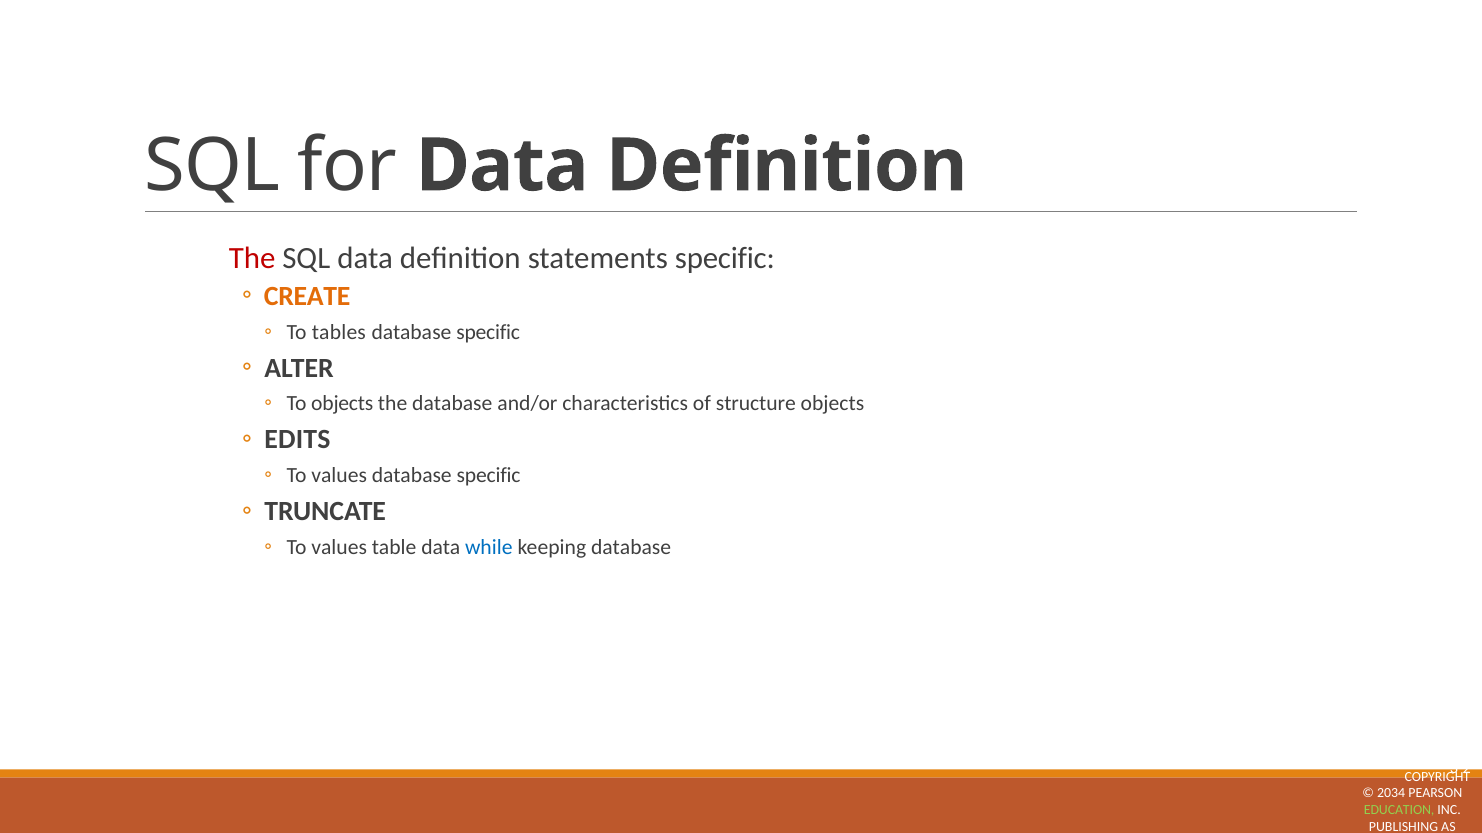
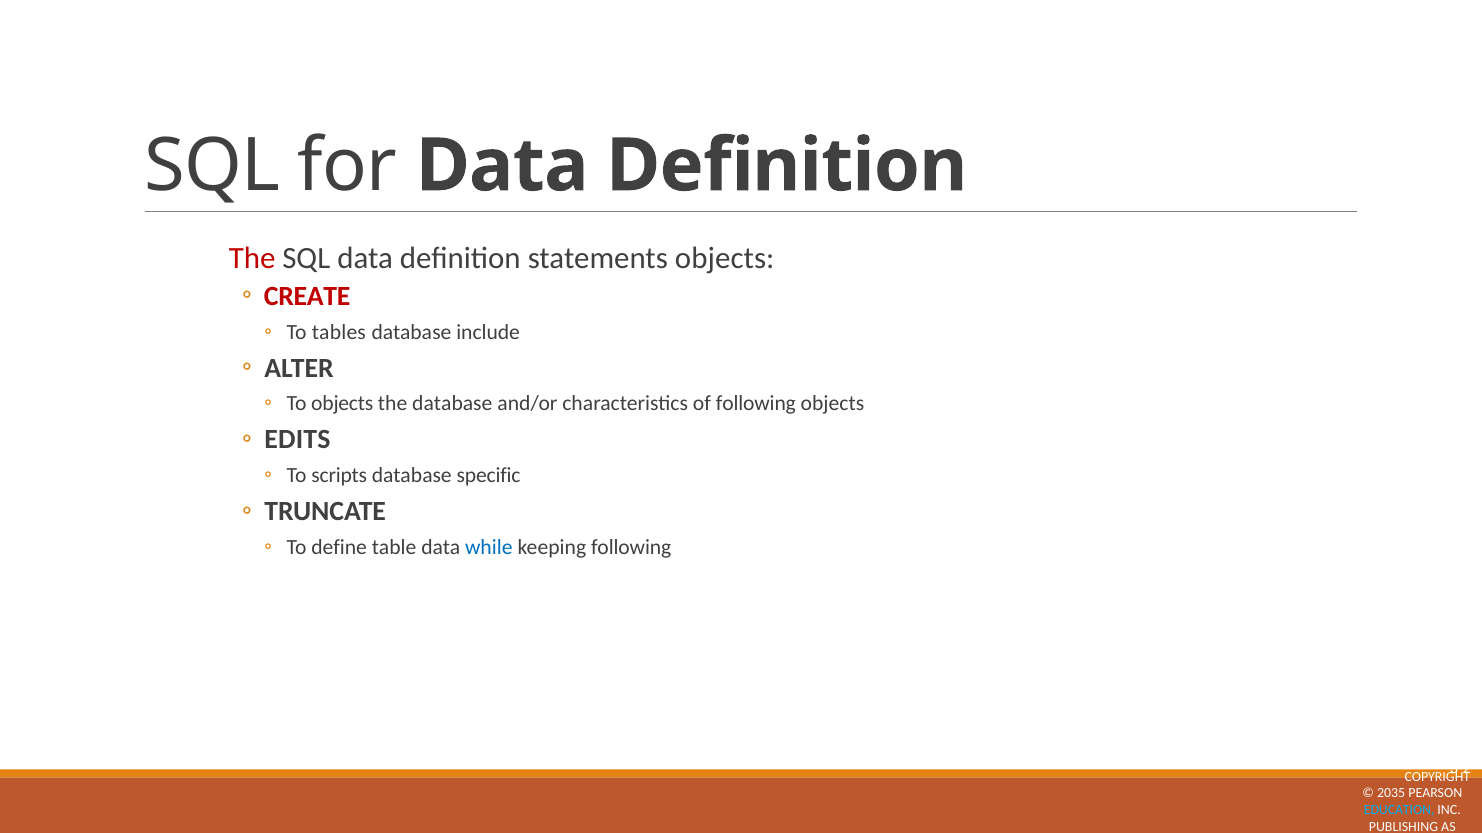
statements specific: specific -> objects (725, 258)
CREATE colour: orange -> red (307, 296)
specific: specific -> include (488, 332)
of structure: structure -> following (756, 404)
values: values -> scripts (339, 476)
values: values -> define (339, 548)
keeping database: database -> following (631, 548)
2034: 2034 -> 2035 (1391, 794)
EDUCATION colour: light green -> light blue (1399, 810)
